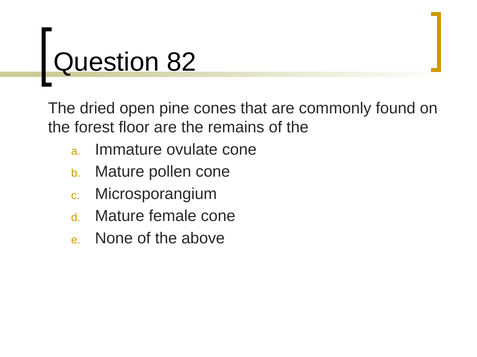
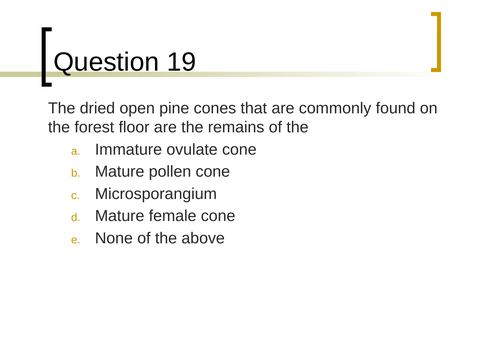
82: 82 -> 19 (181, 62)
